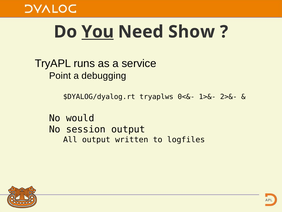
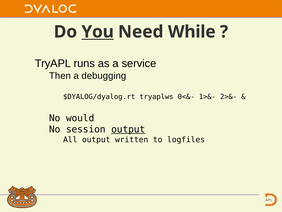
Show: Show -> While (192, 32)
Point: Point -> Then (60, 76)
output underline: none -> present (128, 129)
